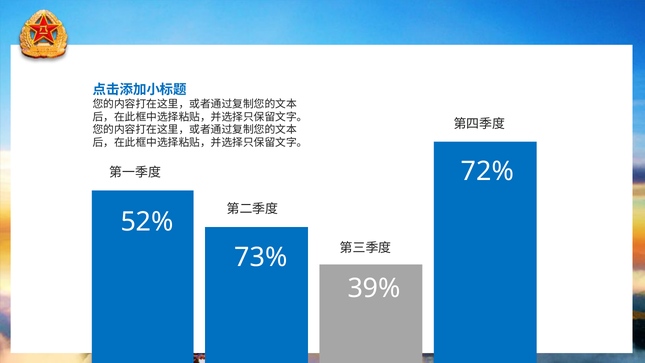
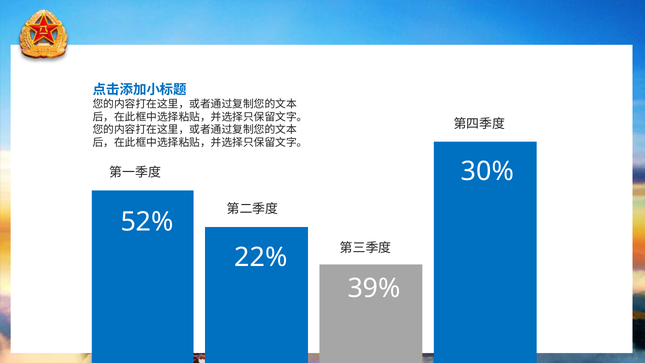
72%: 72% -> 30% (487, 172)
73%: 73% -> 22% (261, 257)
